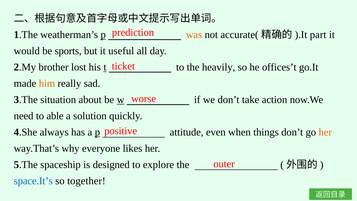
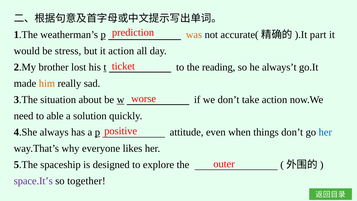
sports: sports -> stress (68, 51)
it useful: useful -> action (121, 51)
heavily: heavily -> reading (219, 67)
offices’t: offices’t -> always’t (279, 67)
her colour: orange -> blue (325, 132)
space.It’s colour: blue -> purple (33, 181)
